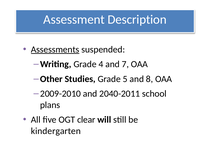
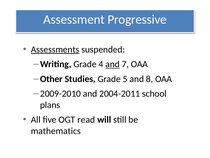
Description: Description -> Progressive (137, 19)
and underline: none -> present (113, 64)
2040-2011: 2040-2011 -> 2004-2011 (120, 93)
clear: clear -> read (86, 119)
kindergarten: kindergarten -> mathematics (56, 131)
